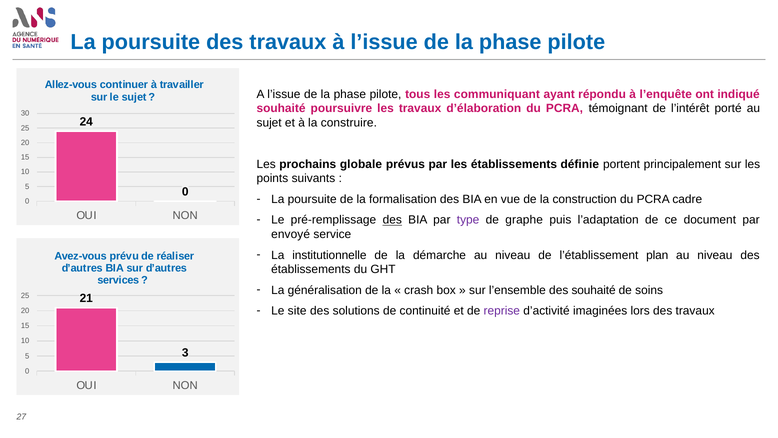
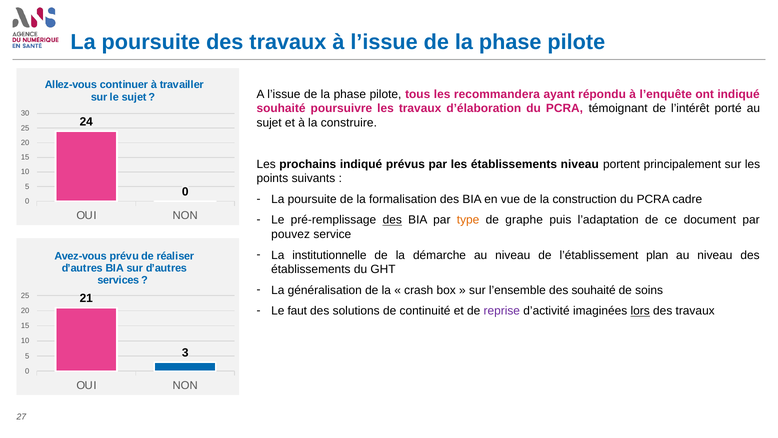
communiquant: communiquant -> recommandera (497, 94)
prochains globale: globale -> indiqué (361, 164)
établissements définie: définie -> niveau (580, 164)
type colour: purple -> orange (468, 220)
envoyé: envoyé -> pouvez (291, 234)
site: site -> faut (297, 311)
lors underline: none -> present (640, 311)
